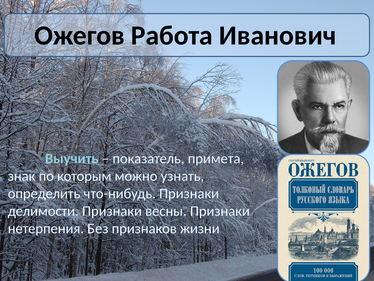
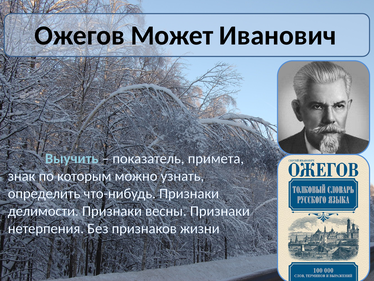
Работа: Работа -> Может (172, 36)
